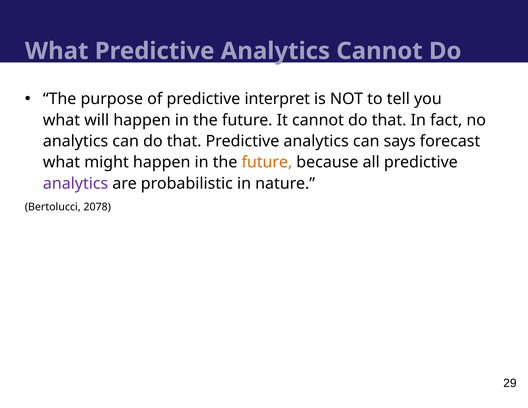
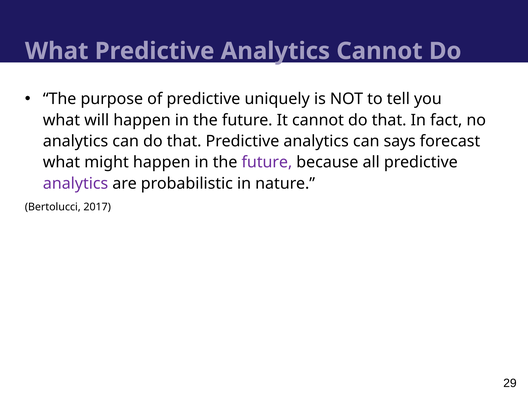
interpret: interpret -> uniquely (277, 99)
future colour: orange -> purple (267, 162)
2078: 2078 -> 2017 (97, 207)
